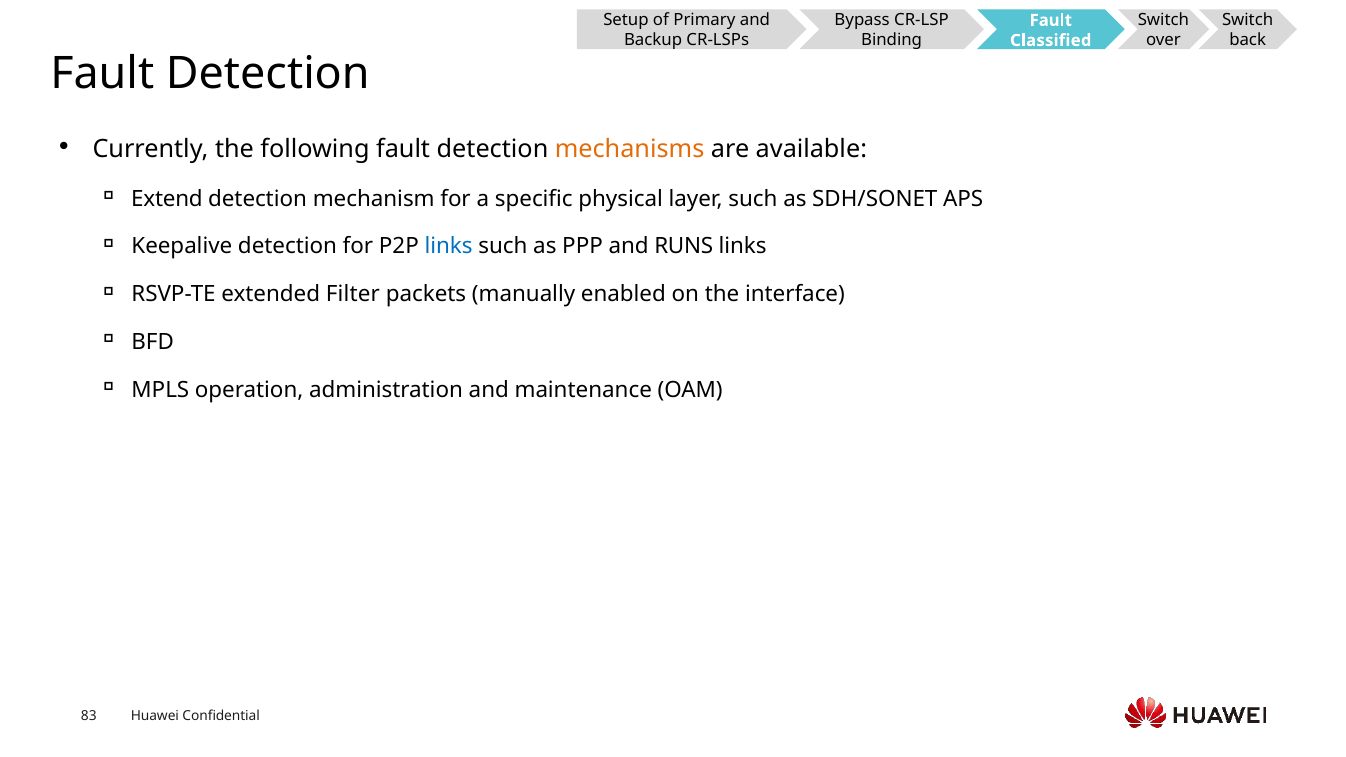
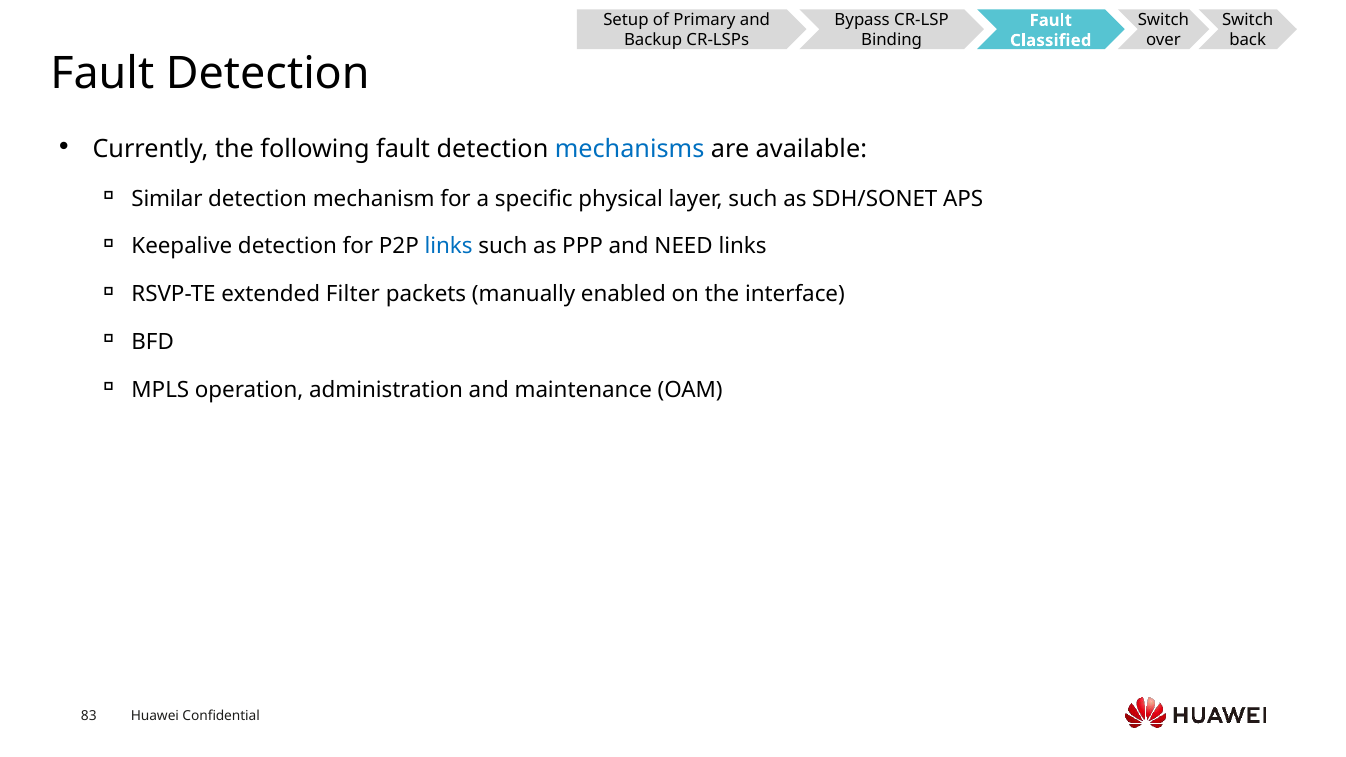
mechanisms colour: orange -> blue (630, 150)
Extend: Extend -> Similar (167, 199)
RUNS: RUNS -> NEED (684, 247)
